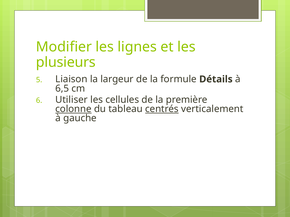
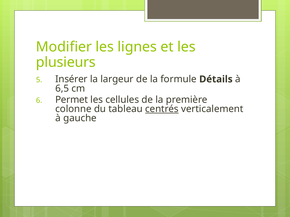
Liaison: Liaison -> Insérer (71, 79)
Utiliser: Utiliser -> Permet (72, 100)
colonne underline: present -> none (73, 109)
